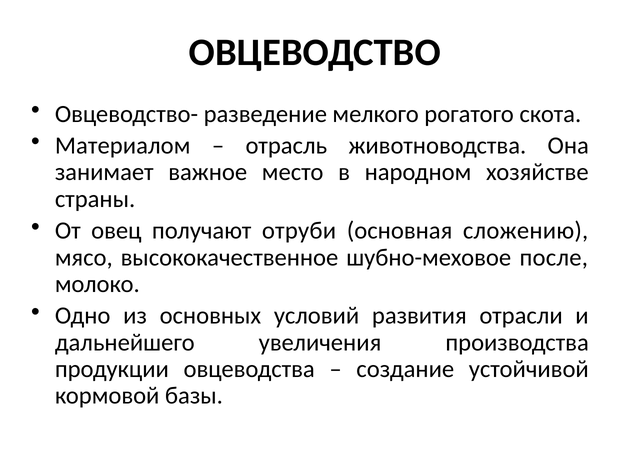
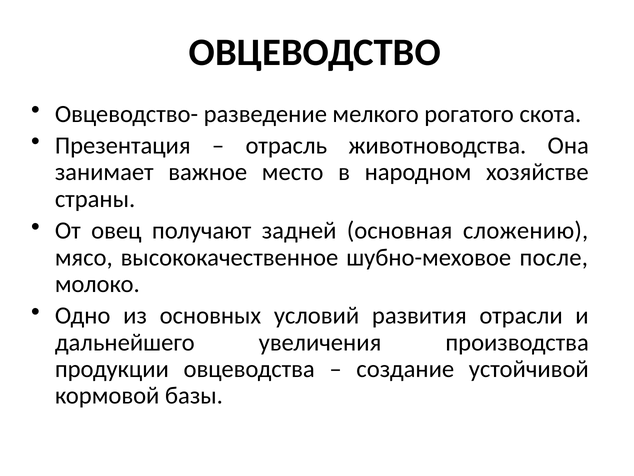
Материалом: Материалом -> Презентация (123, 145)
отруби: отруби -> задней (299, 230)
